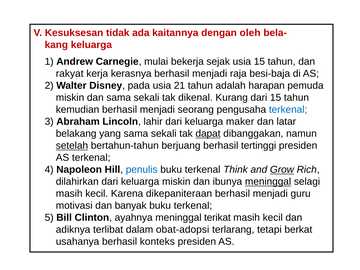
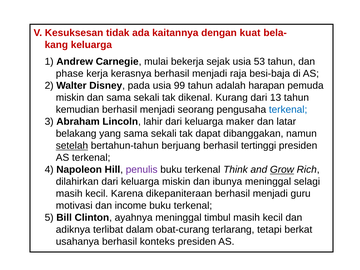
oleh: oleh -> kuat (250, 33)
usia 15: 15 -> 53 (259, 62)
rakyat: rakyat -> phase (70, 74)
21: 21 -> 99 (179, 86)
dari 15: 15 -> 13 (276, 98)
dapat underline: present -> none (208, 134)
penulis colour: blue -> purple (142, 170)
meninggal underline: present -> none (268, 182)
banyak: banyak -> income (131, 206)
terikat: terikat -> timbul (217, 218)
obat-adopsi: obat-adopsi -> obat-curang (183, 230)
